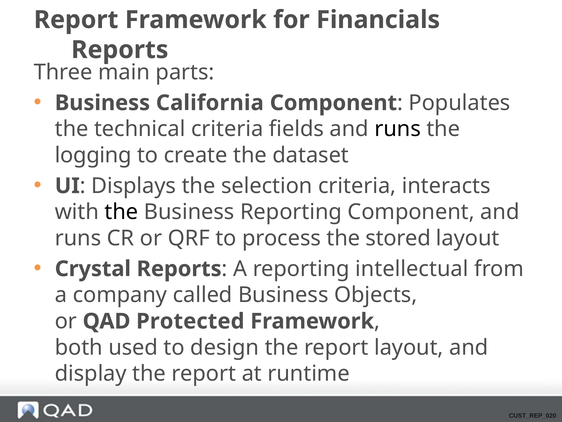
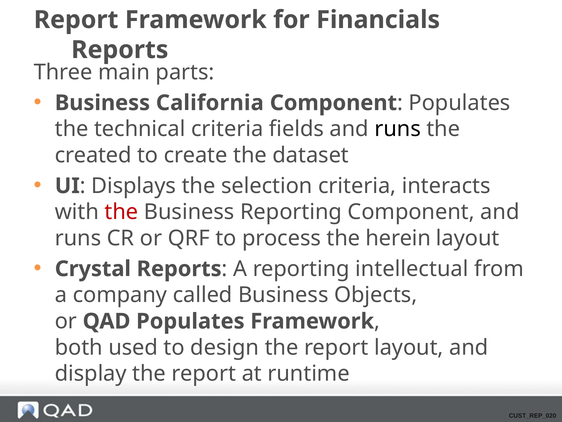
logging: logging -> created (93, 155)
the colour: black -> red (121, 212)
stored: stored -> herein (398, 238)
QAD Protected: Protected -> Populates (190, 321)
